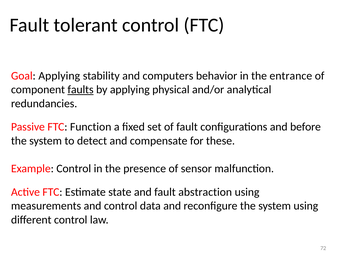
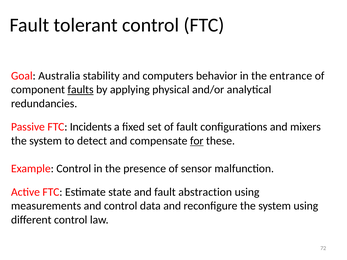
Goal Applying: Applying -> Australia (59, 76)
Function: Function -> Incidents (91, 127)
before: before -> mixers (305, 127)
for underline: none -> present (197, 141)
